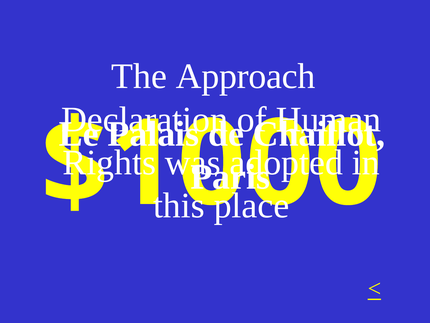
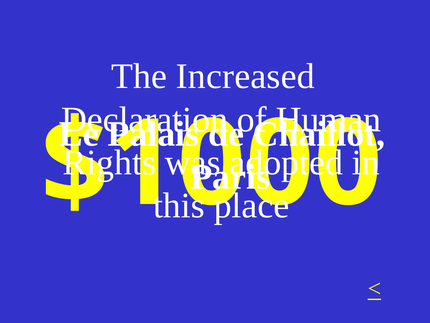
Approach: Approach -> Increased (245, 76)
